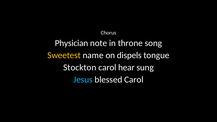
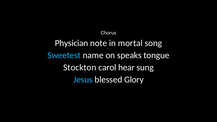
throne: throne -> mortal (130, 43)
Sweetest colour: yellow -> light blue (64, 55)
dispels: dispels -> speaks (129, 55)
blessed Carol: Carol -> Glory (134, 80)
